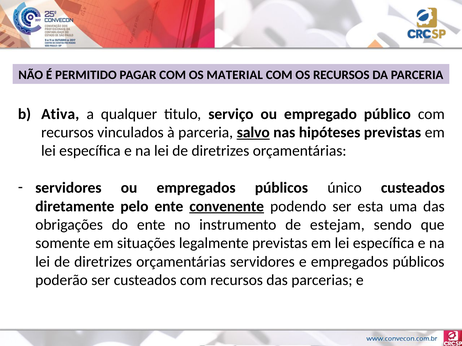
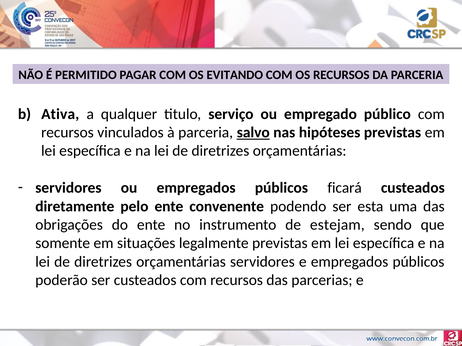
MATERIAL: MATERIAL -> EVITANDO (235, 75)
único: único -> ficará (345, 188)
convenente underline: present -> none (227, 207)
